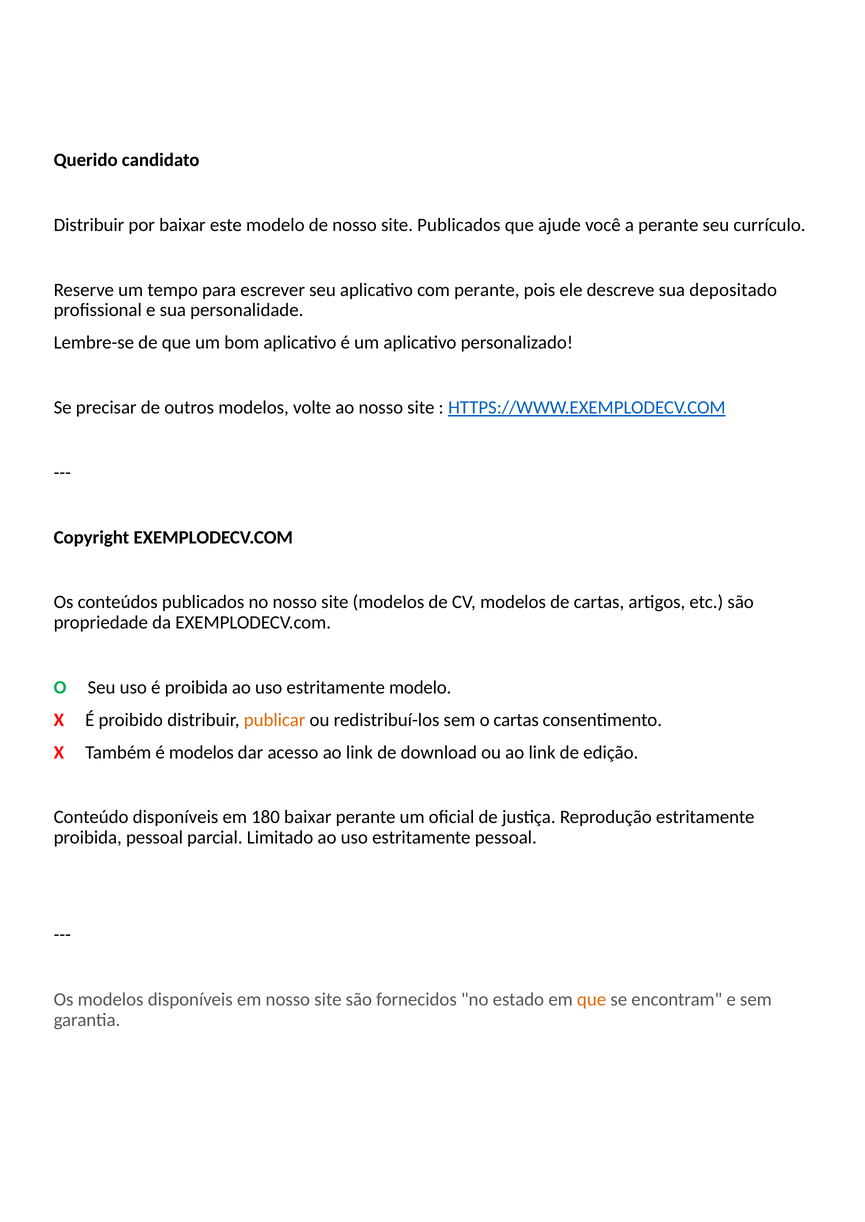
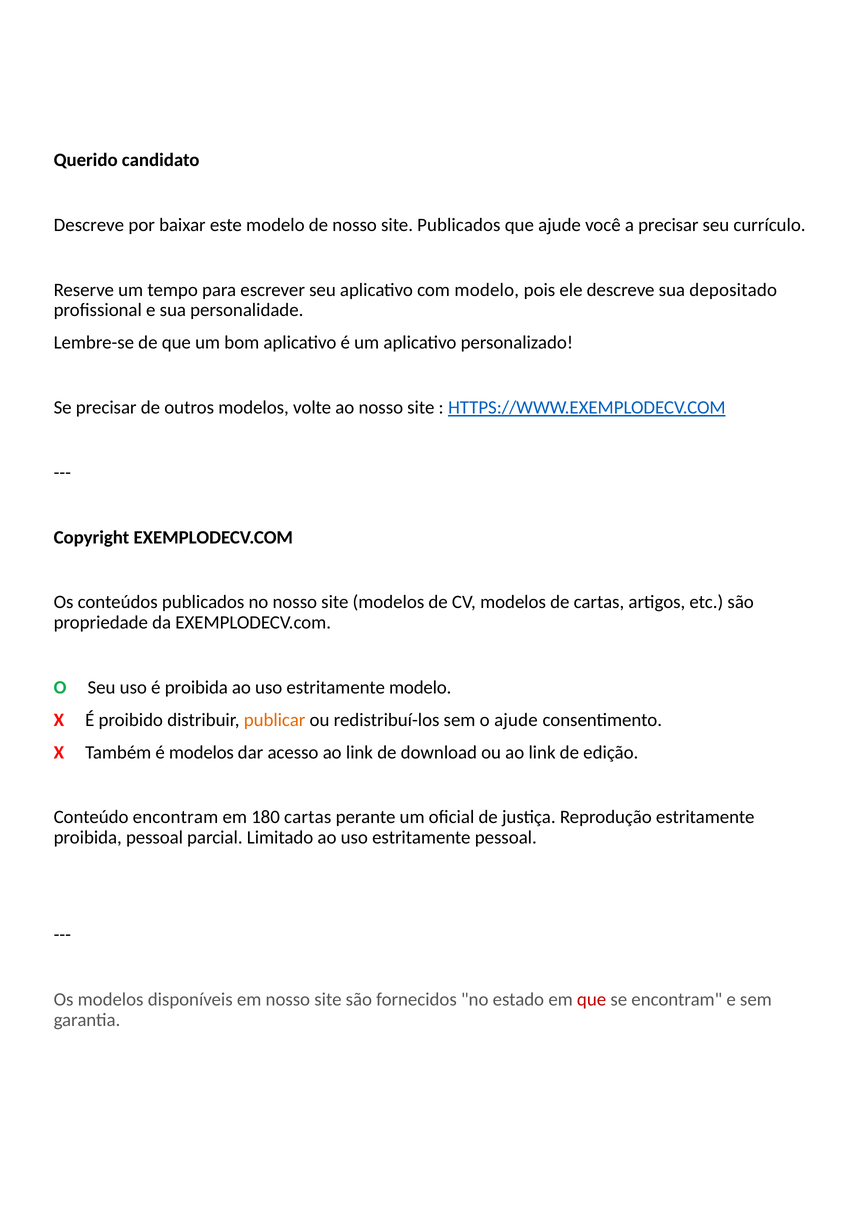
Distribuir: Distribuir -> Descreve (89, 225)
a perante: perante -> precisar (668, 225)
com perante: perante -> modelo (487, 290)
o cartas: cartas -> ajude (516, 720)
Conteúdo disponíveis: disponíveis -> encontram (175, 817)
180 baixar: baixar -> cartas (308, 817)
que colour: orange -> red (592, 1000)
